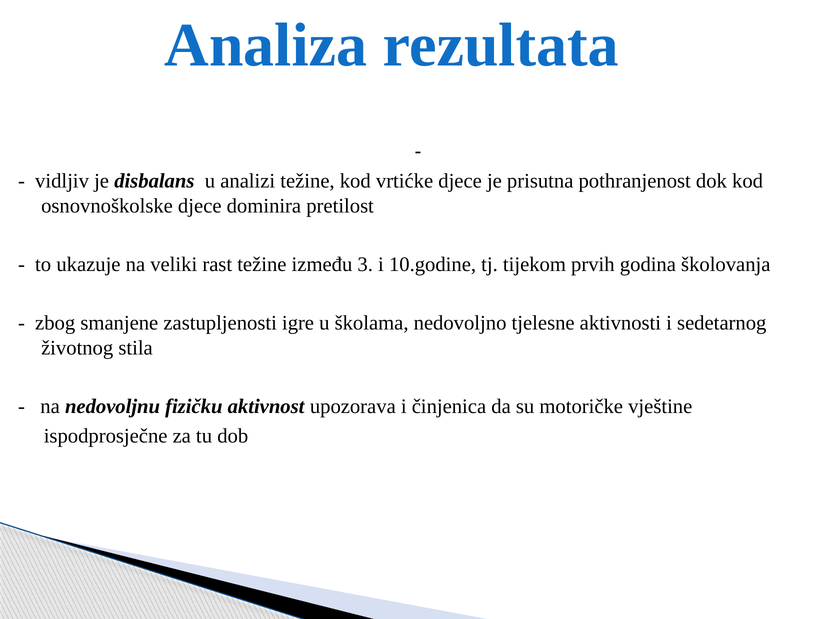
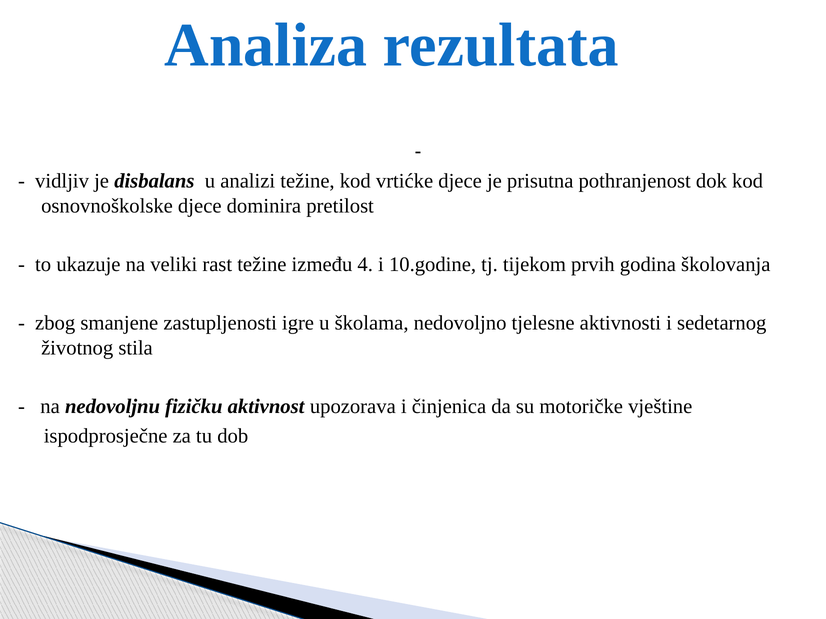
3: 3 -> 4 (365, 265)
